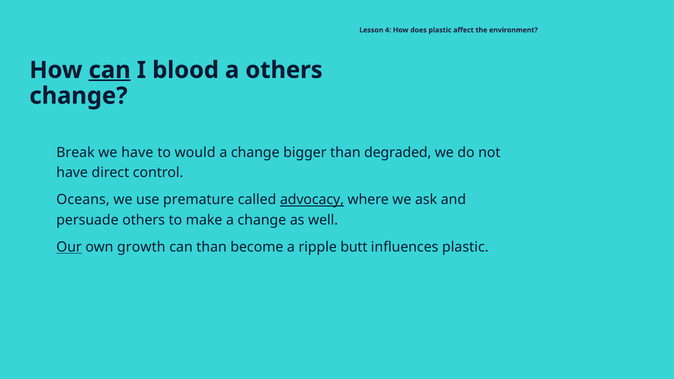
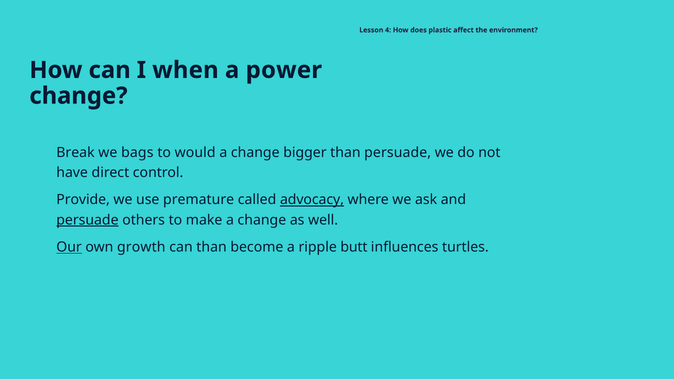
can underline: present -> none (110, 70)
blood: blood -> when (185, 70)
a others: others -> power (284, 70)
we have: have -> bags (137, 152)
than degraded: degraded -> persuade (398, 152)
Oceans: Oceans -> Provide (83, 200)
persuade underline: none -> present (87, 220)
influences plastic: plastic -> turtles (465, 247)
